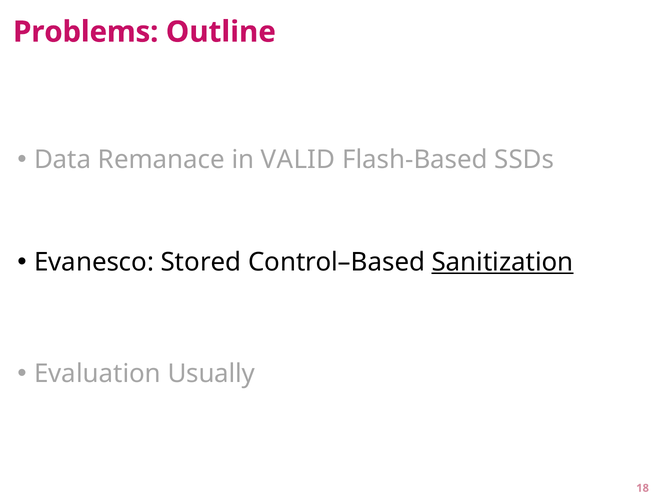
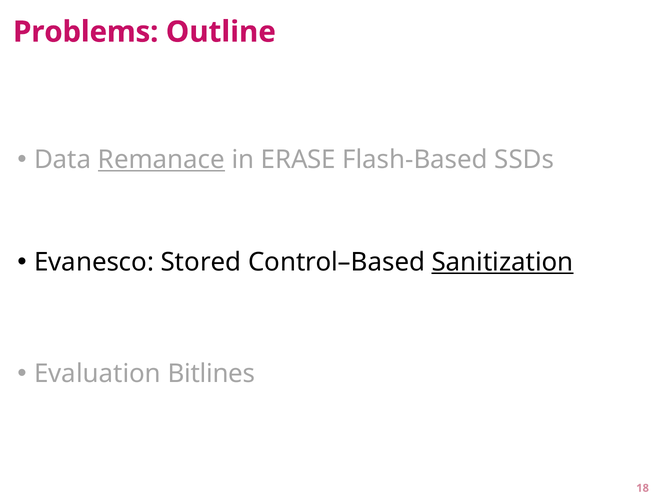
Remanace underline: none -> present (161, 160)
VALID: VALID -> ERASE (298, 160)
Usually: Usually -> Bitlines (211, 373)
